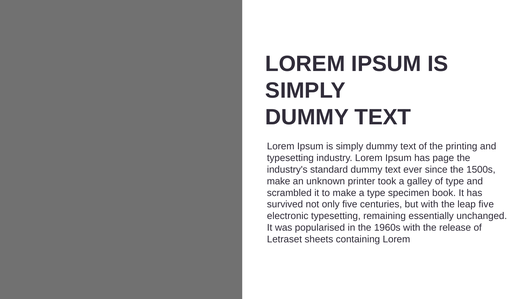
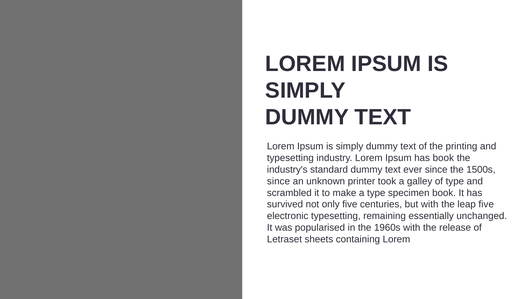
has page: page -> book (443, 158)
make: make -> since (278, 181)
